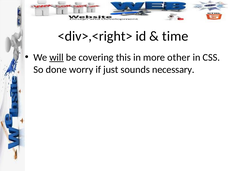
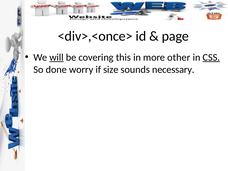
<div>,<right>: <div>,<right> -> <div>,<once> (95, 36)
time: time -> page (175, 36)
CSS underline: none -> present (211, 57)
just: just -> size (111, 69)
